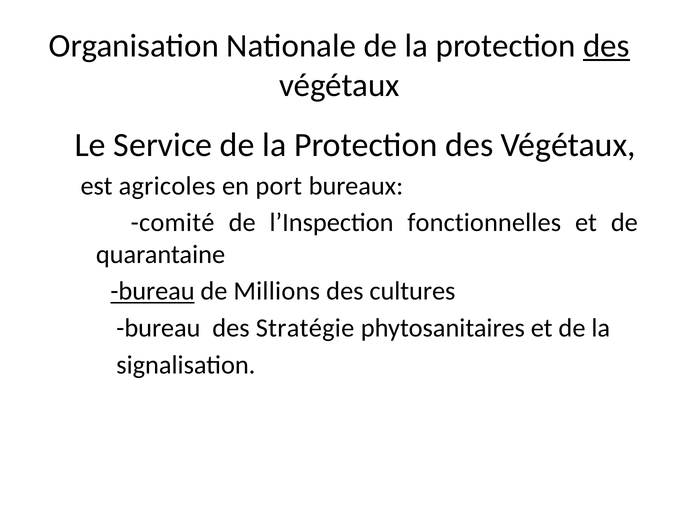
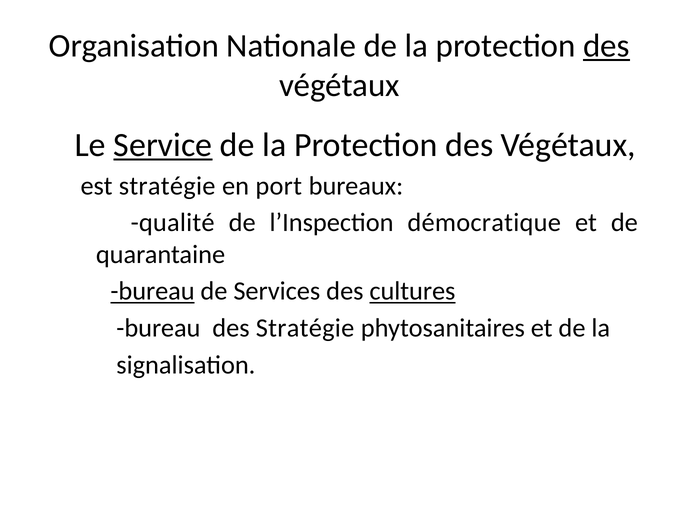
Service underline: none -> present (163, 145)
est agricoles: agricoles -> stratégie (167, 186)
comité: comité -> qualité (173, 223)
fonctionnelles: fonctionnelles -> démocratique (484, 223)
Millions: Millions -> Services (277, 291)
cultures underline: none -> present (412, 291)
